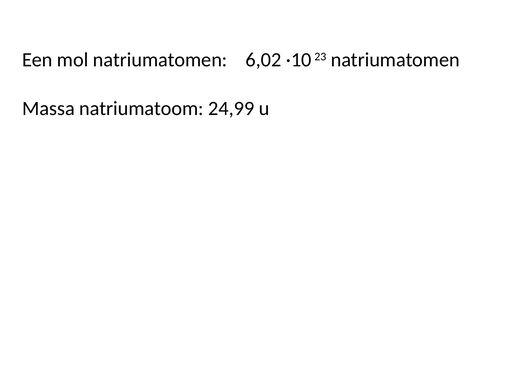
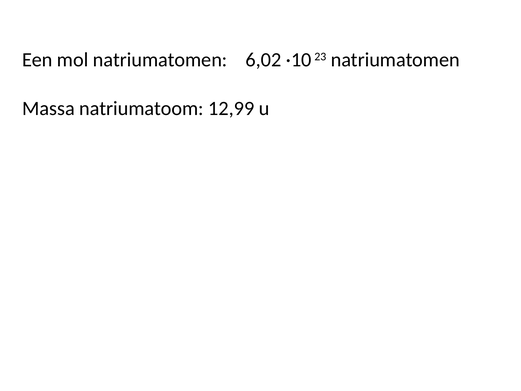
24,99: 24,99 -> 12,99 (231, 108)
